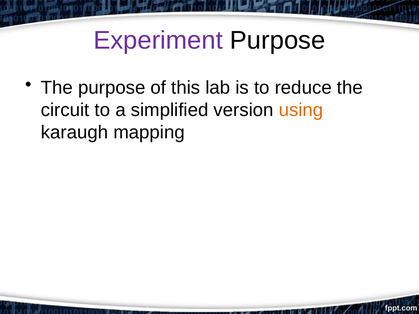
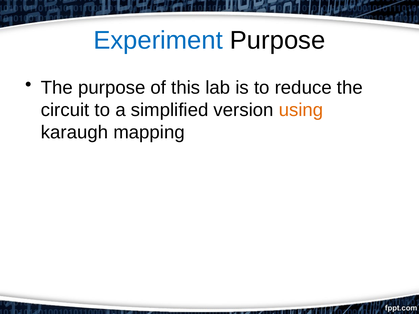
Experiment colour: purple -> blue (158, 41)
